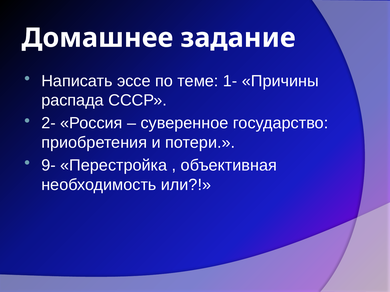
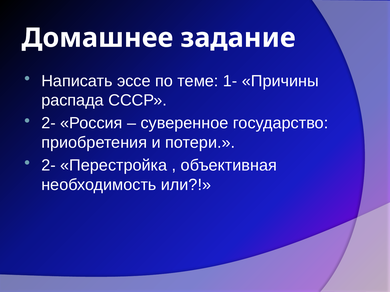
9-: 9- -> 2- (48, 166)
